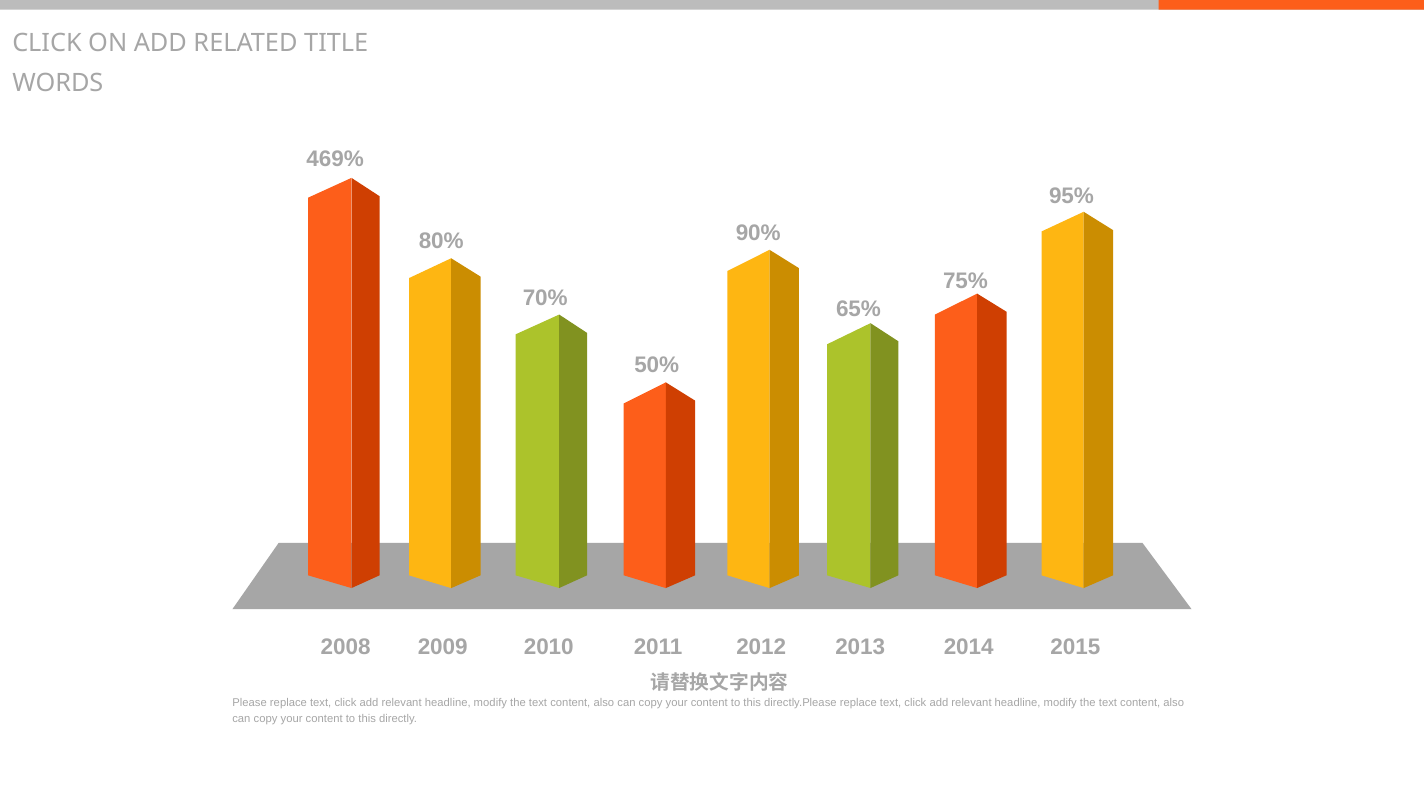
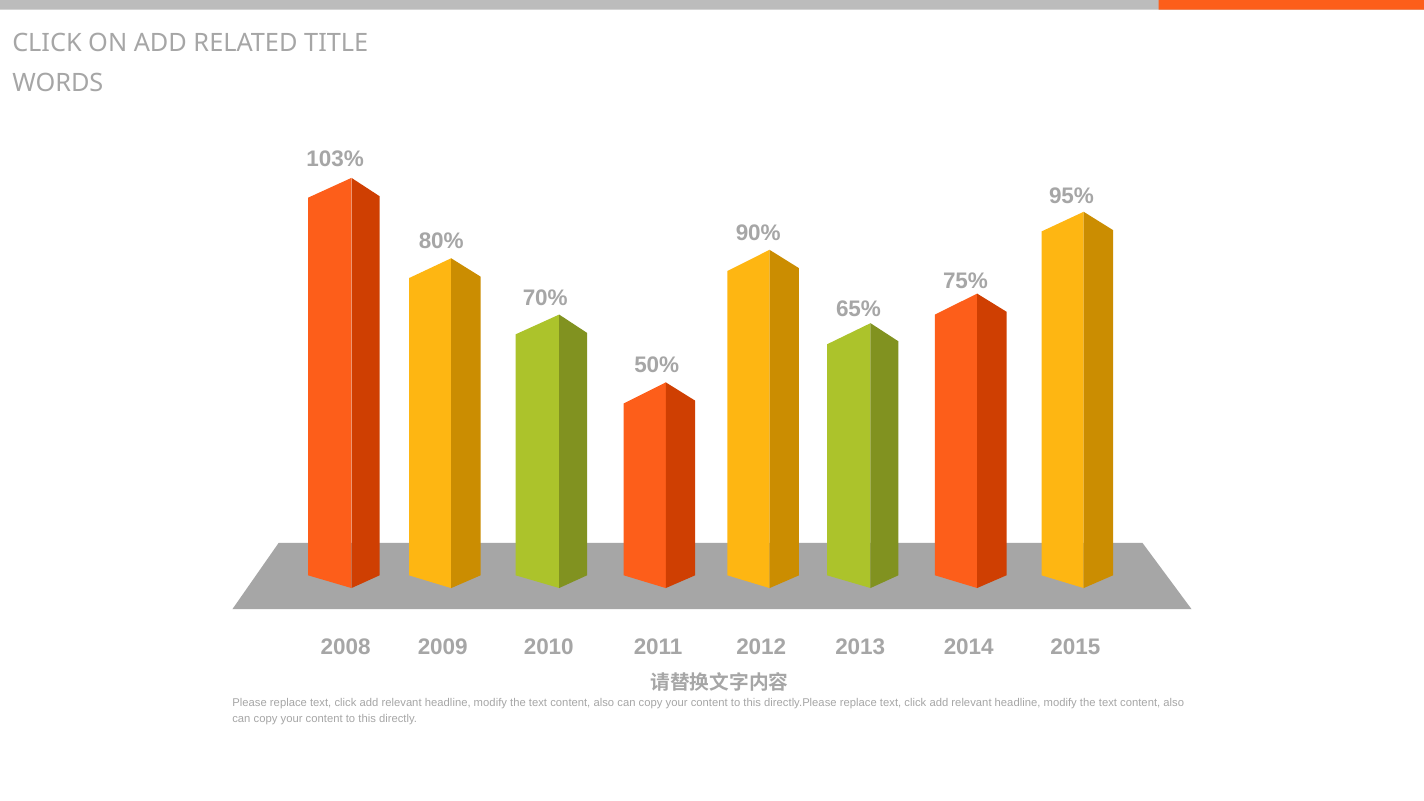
469%: 469% -> 103% (335, 159)
